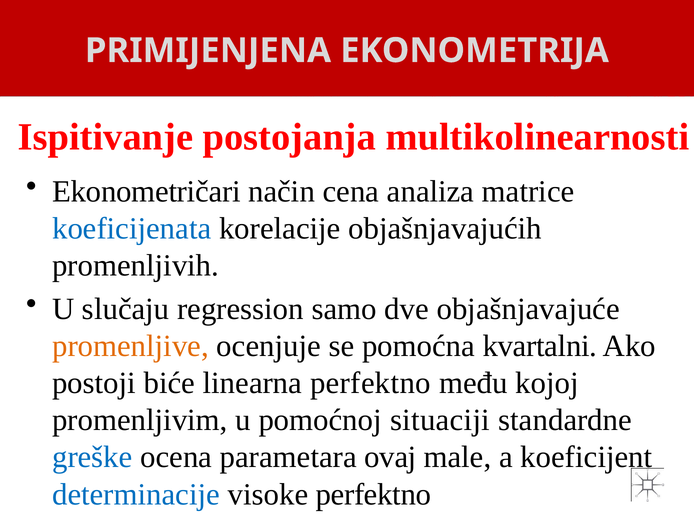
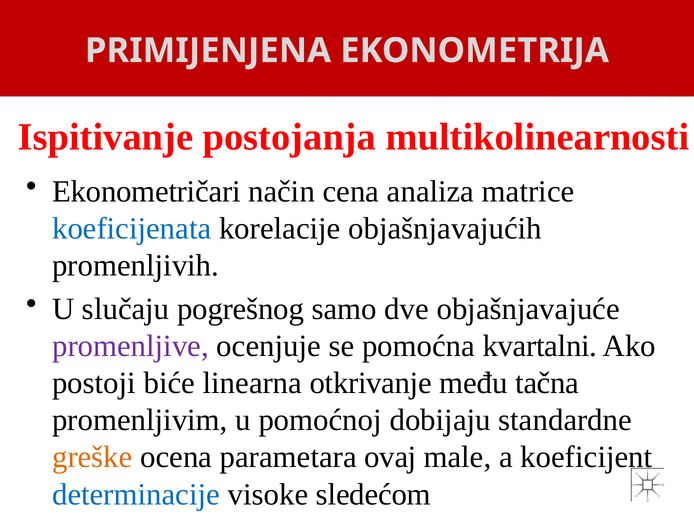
regression: regression -> pogrešnog (241, 309)
promenljive colour: orange -> purple (130, 346)
linearna perfektno: perfektno -> otkrivanje (371, 383)
kojoj: kojoj -> tačna (547, 383)
situaciji: situaciji -> dobijaju (440, 420)
greške colour: blue -> orange (92, 457)
visoke perfektno: perfektno -> sledećom (373, 494)
